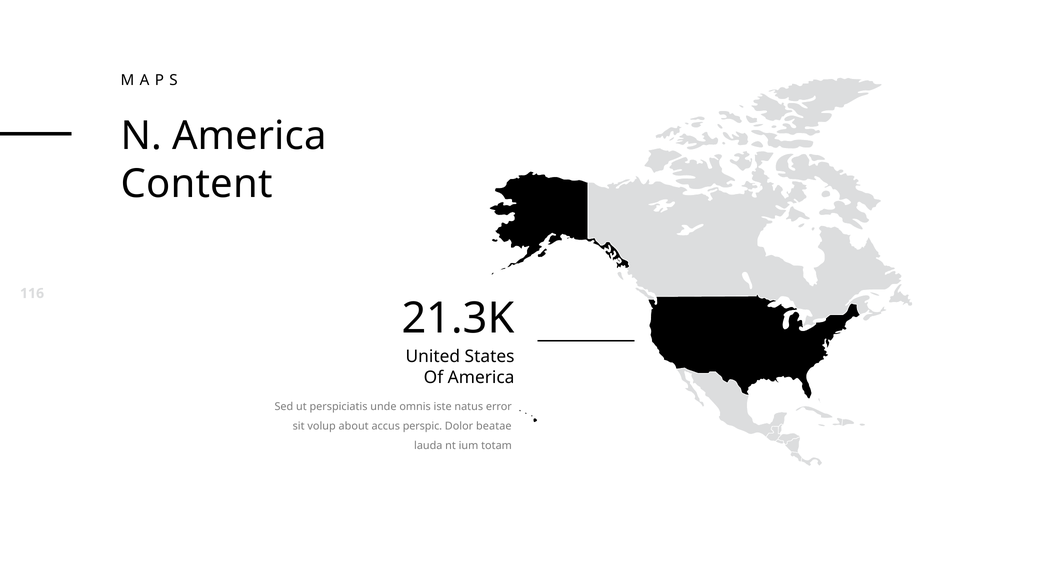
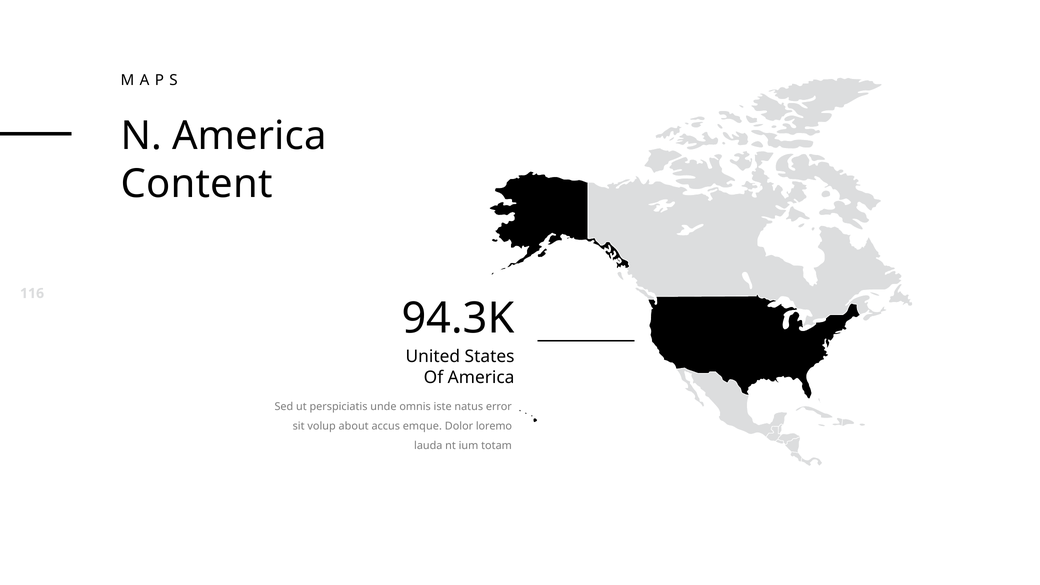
21.3K: 21.3K -> 94.3K (458, 318)
perspic: perspic -> emque (422, 426)
beatae: beatae -> loremo (494, 426)
